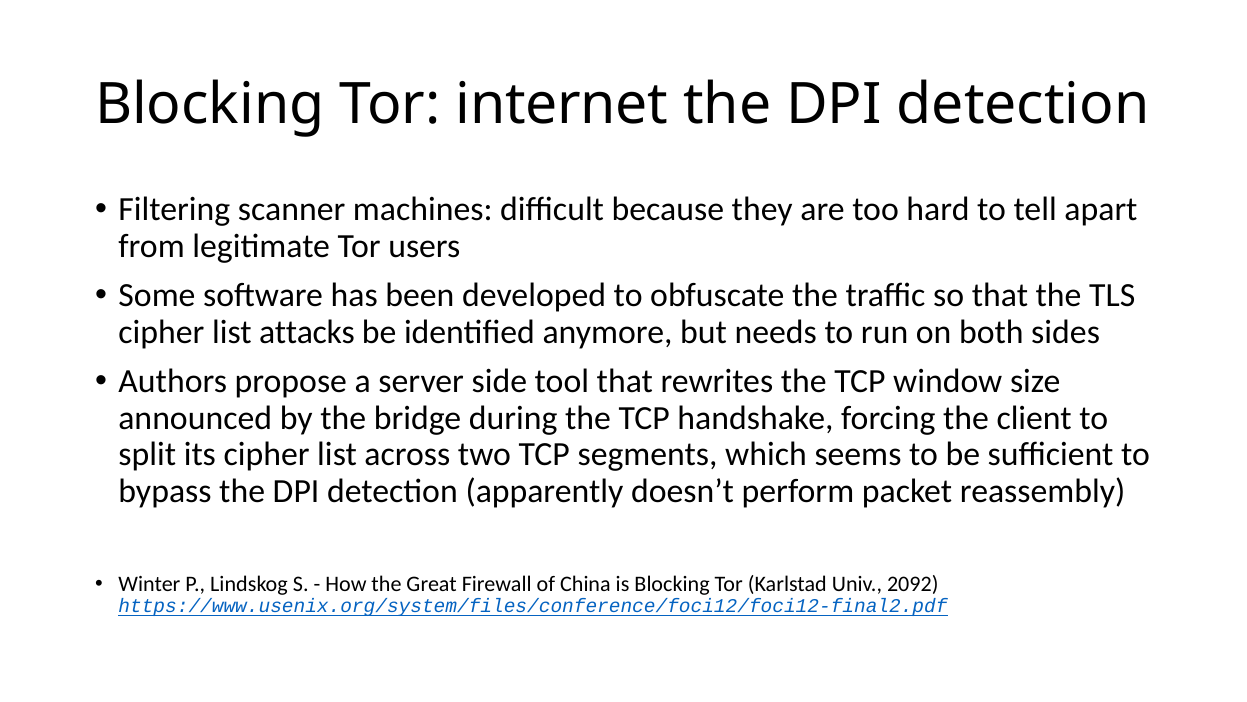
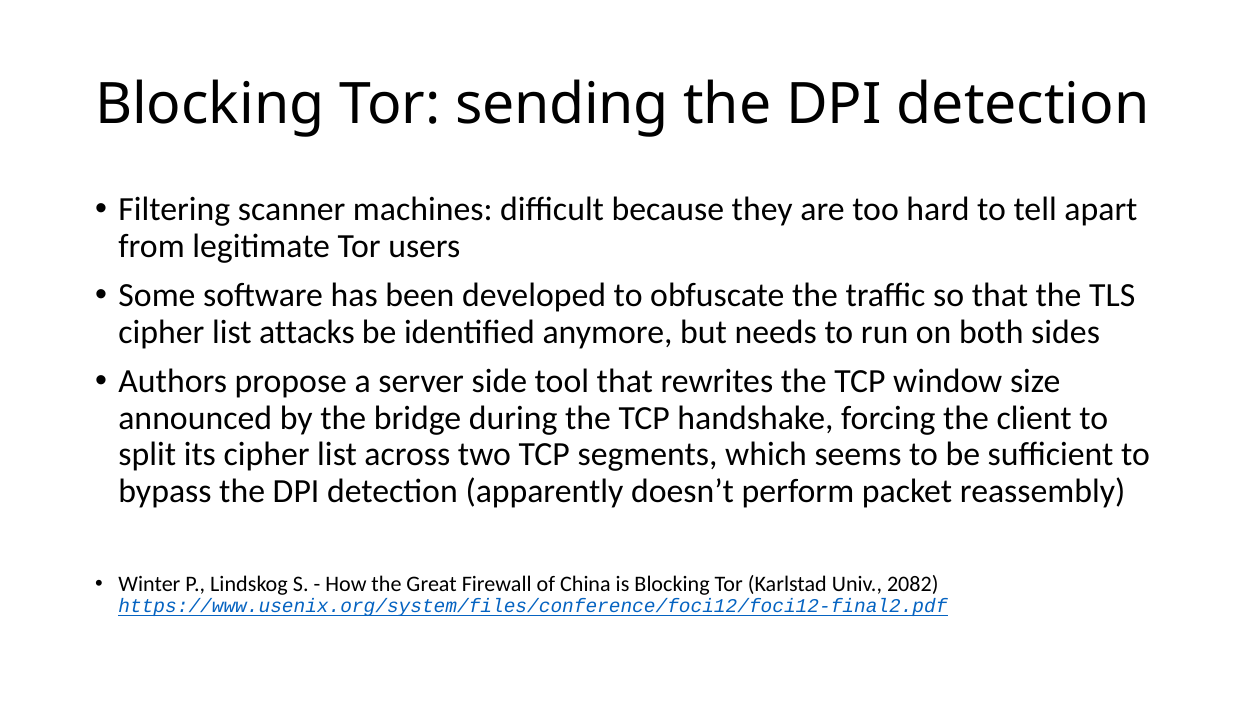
internet: internet -> sending (562, 105)
2092: 2092 -> 2082 (913, 583)
